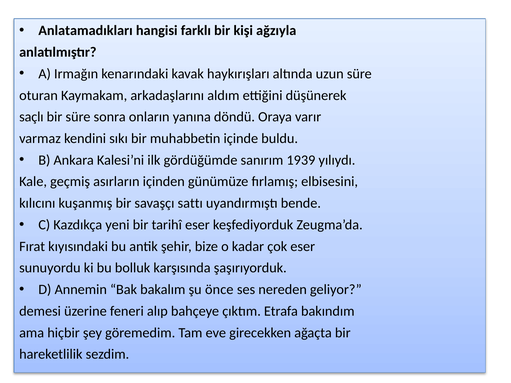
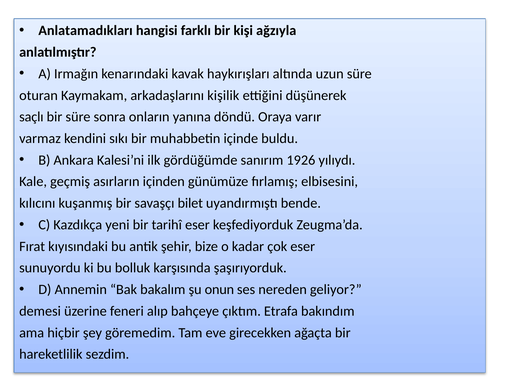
aldım: aldım -> kişilik (223, 95)
1939: 1939 -> 1926 (301, 160)
sattı: sattı -> bilet (190, 203)
önce: önce -> onun (219, 290)
